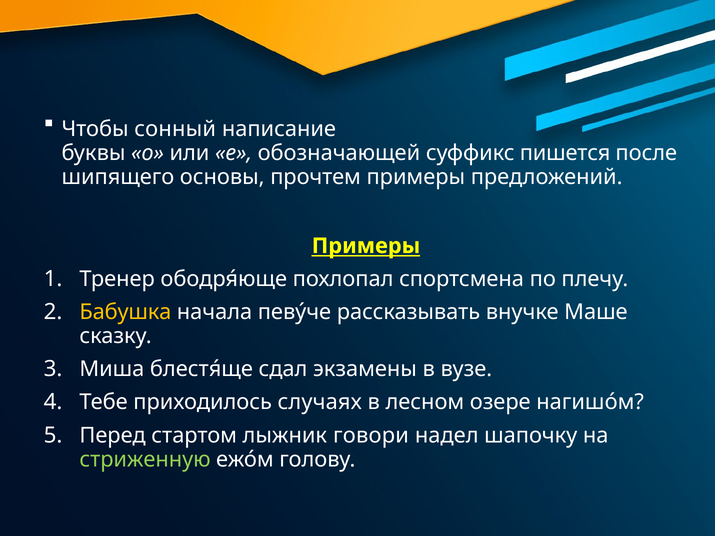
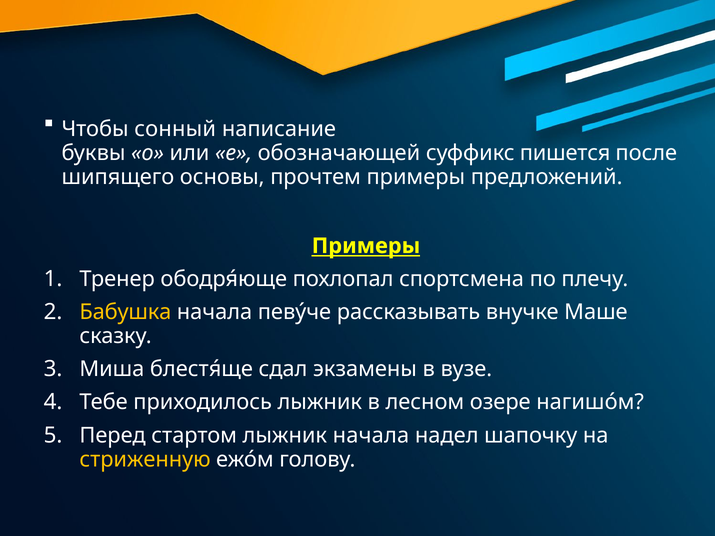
приходилось случаях: случаях -> лыжник (320, 402)
лыжник говори: говори -> начала (371, 436)
стриженную colour: light green -> yellow (145, 460)
